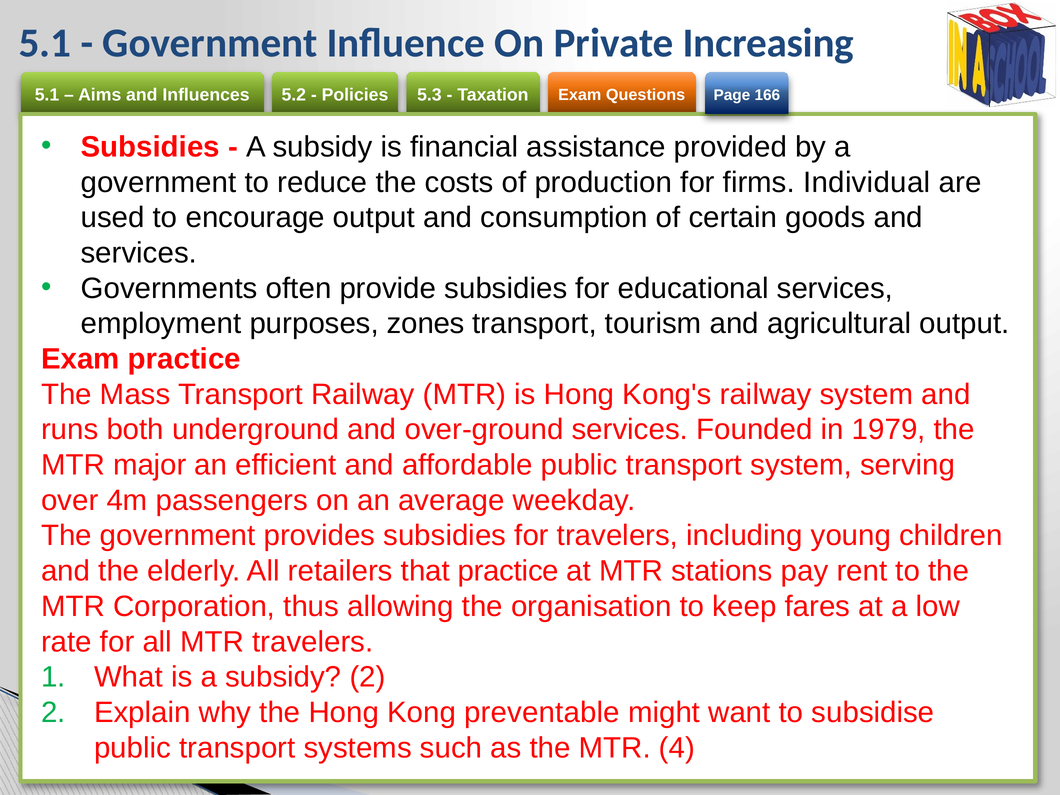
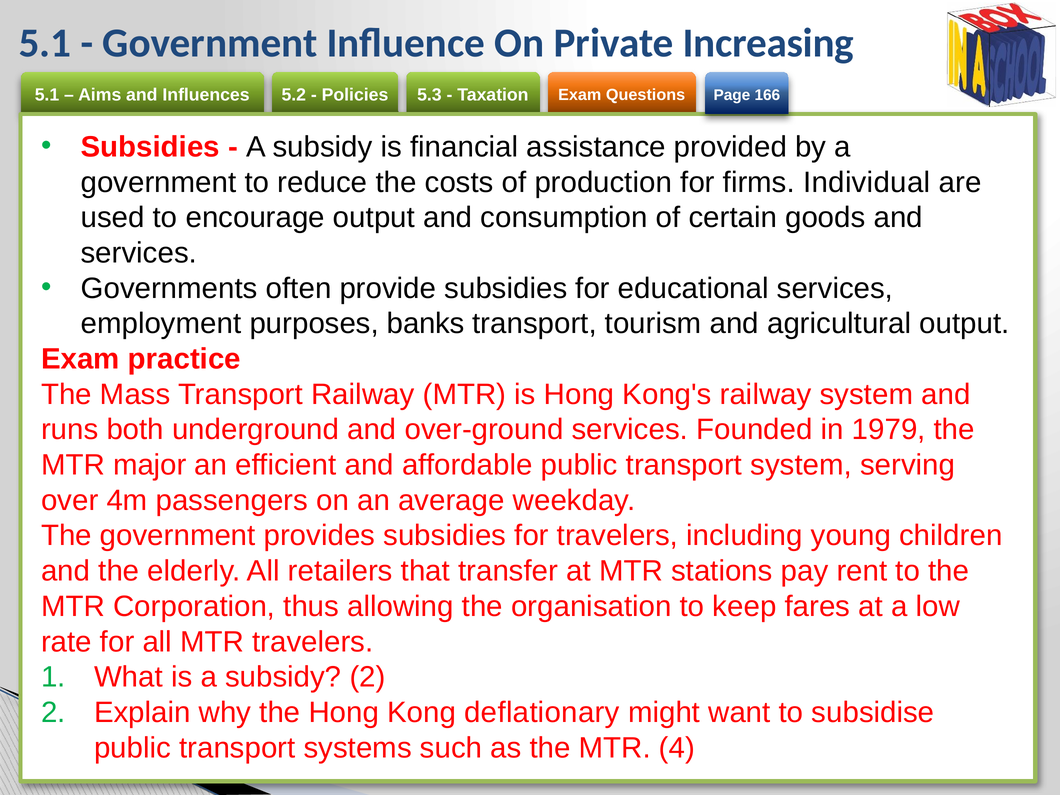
zones: zones -> banks (426, 324)
that practice: practice -> transfer (508, 571)
preventable: preventable -> deflationary (542, 712)
